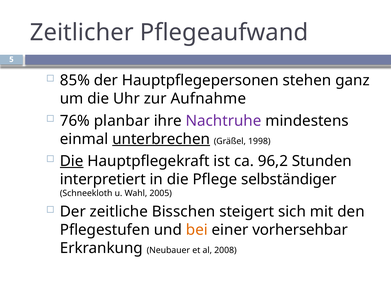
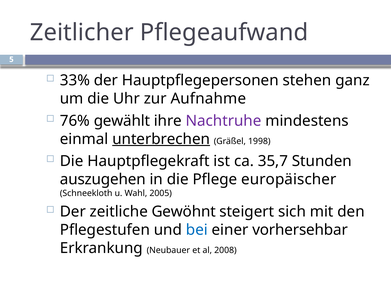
85%: 85% -> 33% (75, 81)
planbar: planbar -> gewählt (122, 121)
Die underline: present -> none (72, 161)
96,2: 96,2 -> 35,7 (273, 161)
interpretiert: interpretiert -> auszugehen (103, 179)
selbständiger: selbständiger -> europäischer (289, 179)
Bisschen: Bisschen -> Gewöhnt (184, 212)
bei colour: orange -> blue (197, 230)
